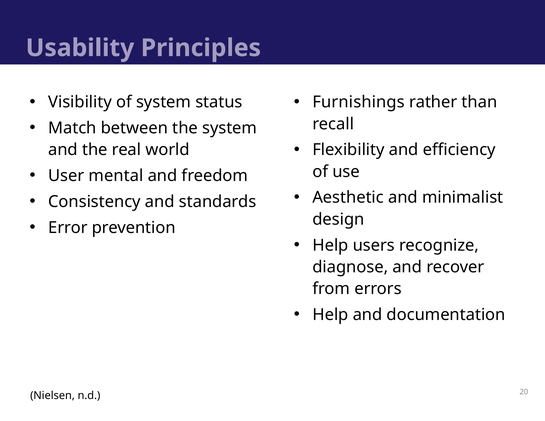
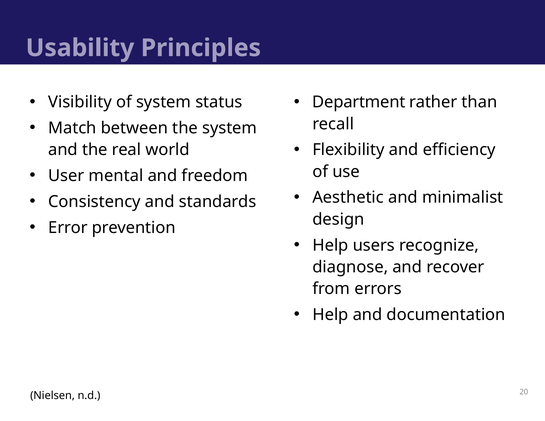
Furnishings: Furnishings -> Department (359, 102)
